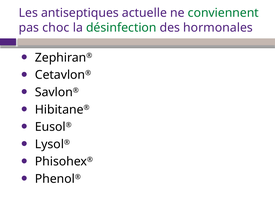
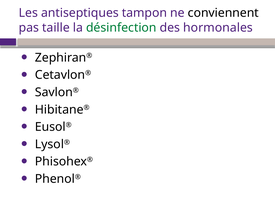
actuelle: actuelle -> tampon (144, 13)
conviennent colour: green -> black (223, 13)
choc: choc -> taille (56, 28)
